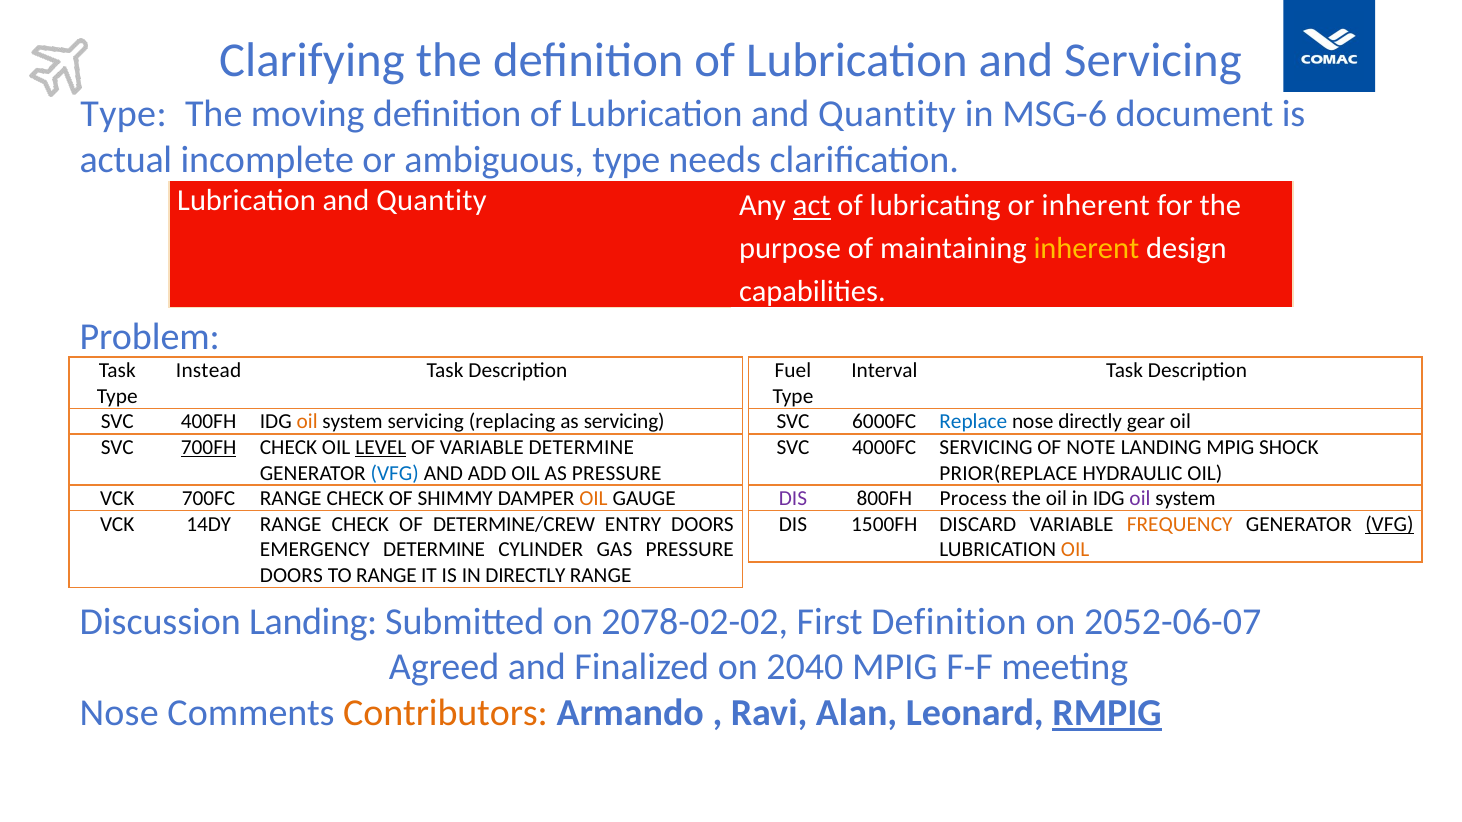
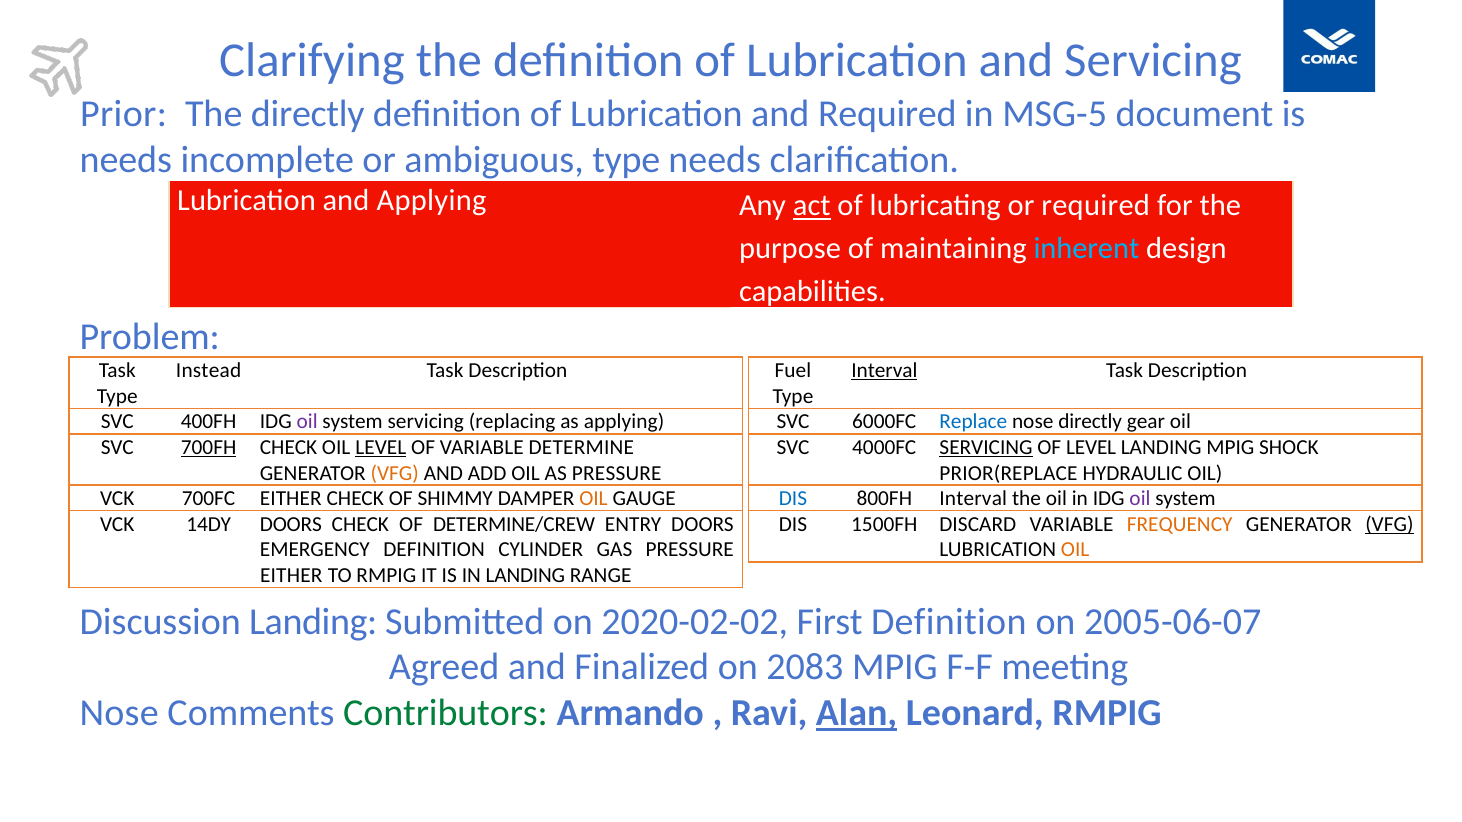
Type: Type -> Prior (124, 114)
The moving: moving -> directly (308, 114)
of Lubrication and Quantity: Quantity -> Required (887, 114)
MSG-6: MSG-6 -> MSG-5 (1055, 114)
actual: actual -> needs (126, 160)
Quantity: Quantity -> Applying (432, 200)
or inherent: inherent -> required (1096, 206)
inherent colour: yellow -> light blue (1086, 249)
Interval underline: none -> present (884, 370)
oil colour: orange -> purple (307, 422)
as servicing: servicing -> applying (624, 422)
SERVICING underline: none -> present (986, 447)
OF NOTE: NOTE -> LEVEL (1091, 447)
VFG colour: blue -> orange (395, 473)
700FC RANGE: RANGE -> EITHER (291, 499)
DIS colour: purple -> blue (793, 499)
800FH Process: Process -> Interval (973, 499)
14DY RANGE: RANGE -> DOORS (291, 524)
EMERGENCY DETERMINE: DETERMINE -> DEFINITION (434, 550)
DOORS: DOORS -> EITHER (291, 576)
TO RANGE: RANGE -> RMPIG (386, 576)
IN DIRECTLY: DIRECTLY -> LANDING (525, 576)
2078-02-02: 2078-02-02 -> 2020-02-02 (695, 622)
2052-06-07: 2052-06-07 -> 2005-06-07 (1173, 622)
2040: 2040 -> 2083 (805, 667)
Contributors colour: orange -> green (446, 713)
Alan underline: none -> present (857, 713)
RMPIG underline: present -> none (1107, 713)
